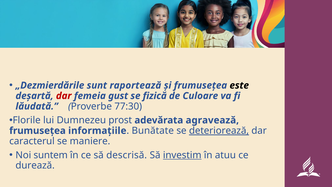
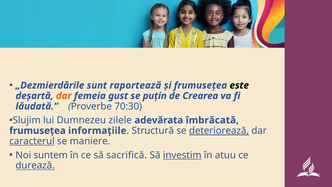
dar colour: red -> orange (64, 96)
fizică: fizică -> puțin (155, 96)
Culoare: Culoare -> Crearea (200, 96)
77:30: 77:30 -> 70:30 (128, 106)
Florile: Florile -> Slujim (27, 120)
prost: prost -> zilele (120, 120)
agravează: agravează -> îmbrăcată (212, 120)
Bunătate: Bunătate -> Structură (153, 131)
caracterul underline: none -> present (32, 141)
descrisă: descrisă -> sacrifică (127, 155)
durează underline: none -> present (35, 165)
